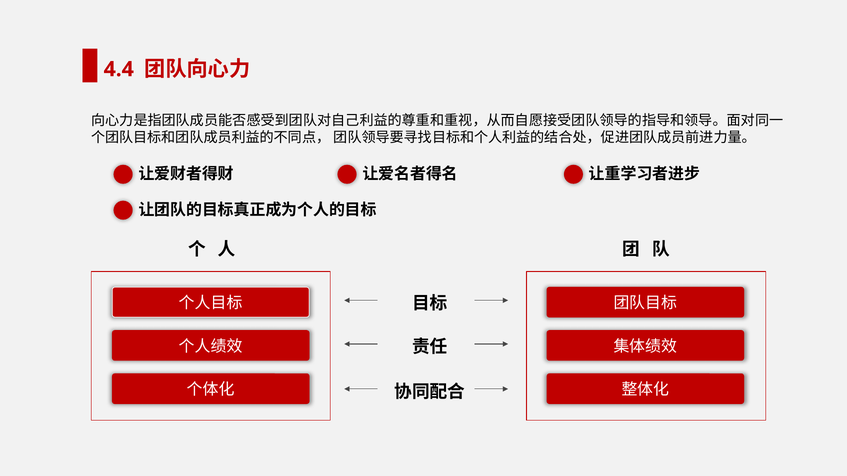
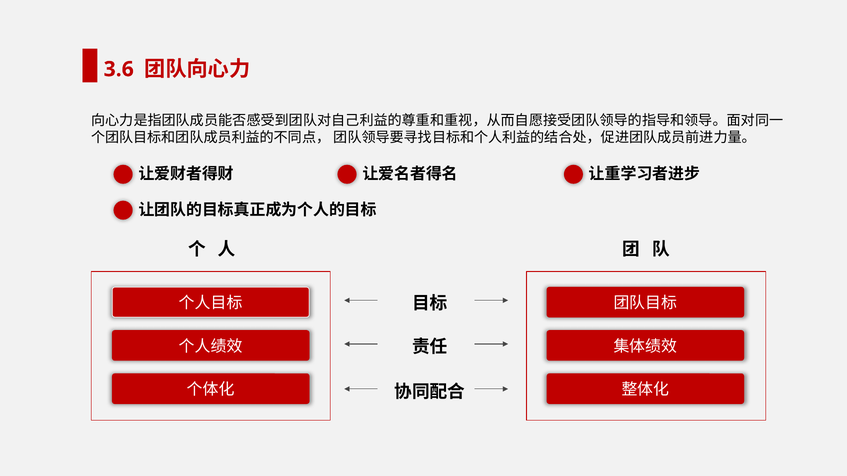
4.4: 4.4 -> 3.6 (119, 69)
